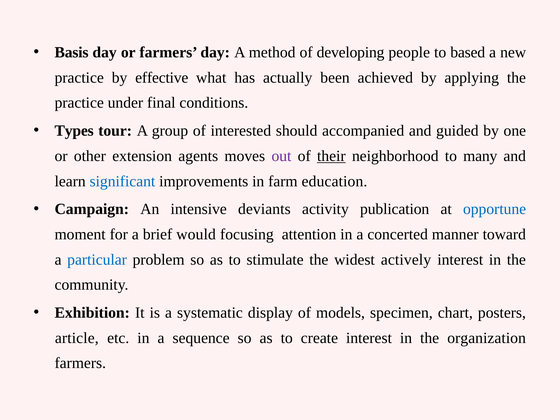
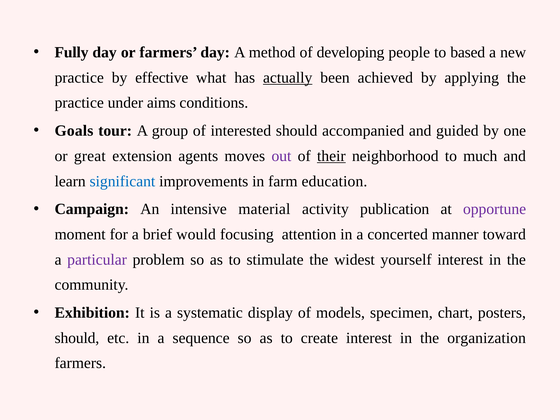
Basis: Basis -> Fully (72, 52)
actually underline: none -> present (288, 78)
final: final -> aims (161, 103)
Types: Types -> Goals (74, 131)
other: other -> great (90, 156)
many: many -> much (480, 156)
deviants: deviants -> material (264, 209)
opportune colour: blue -> purple (495, 209)
particular colour: blue -> purple (97, 260)
actively: actively -> yourself (406, 260)
article: article -> should (77, 338)
